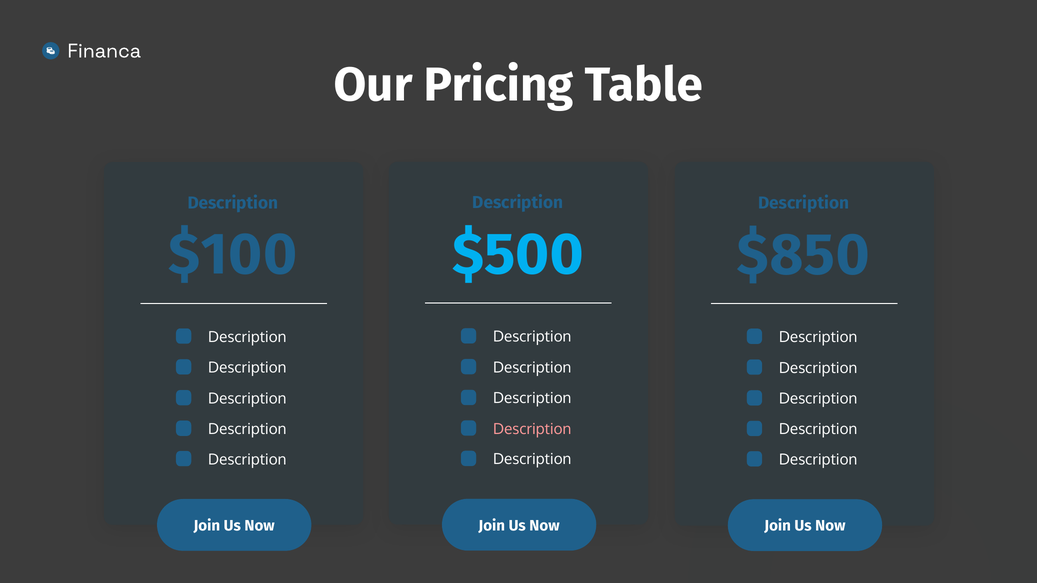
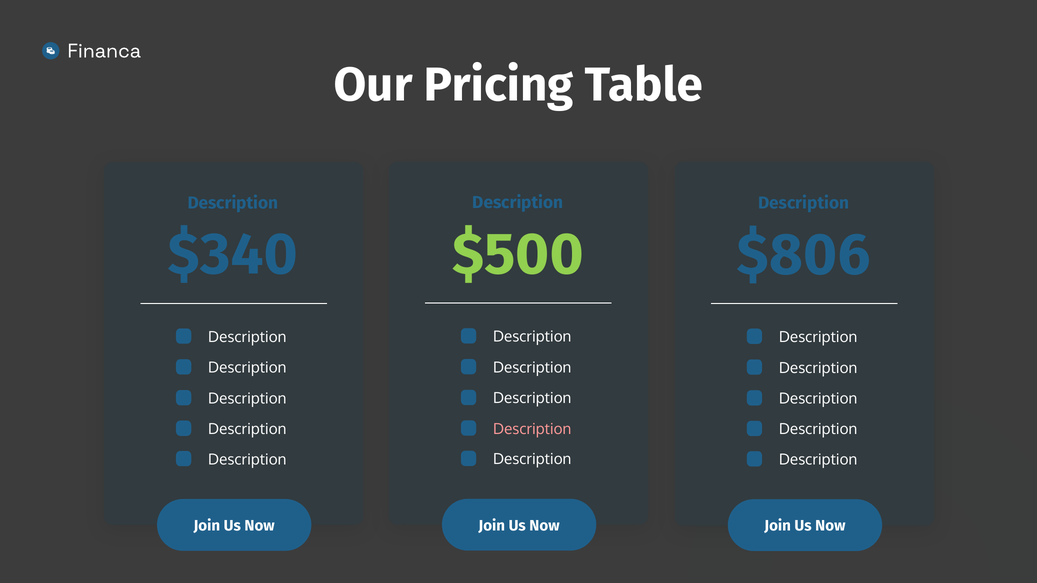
$500 colour: light blue -> light green (518, 255)
$100: $100 -> $340 (233, 255)
$850: $850 -> $806 (804, 255)
